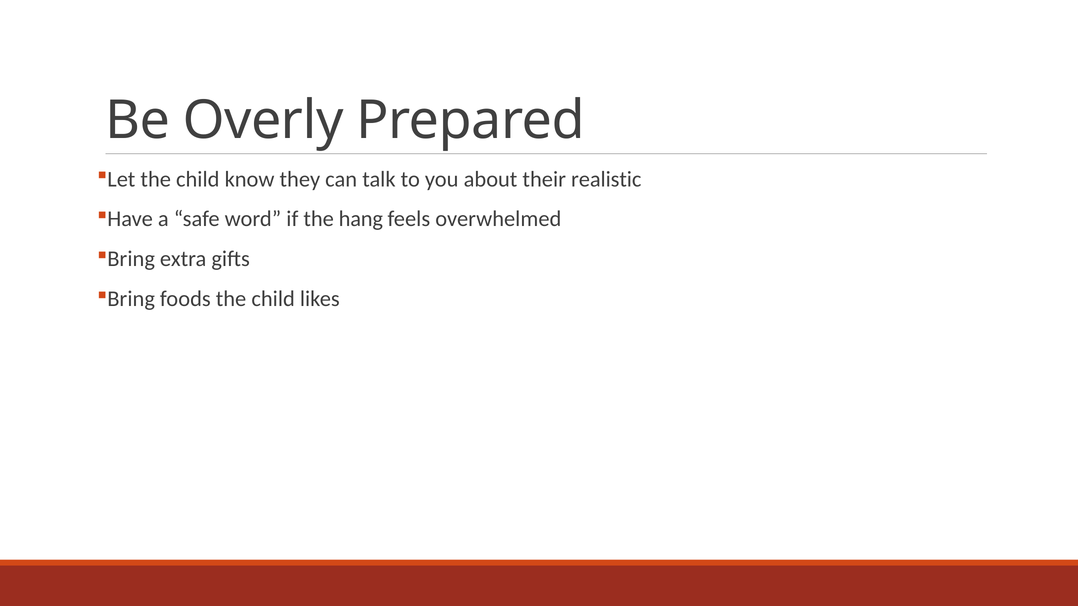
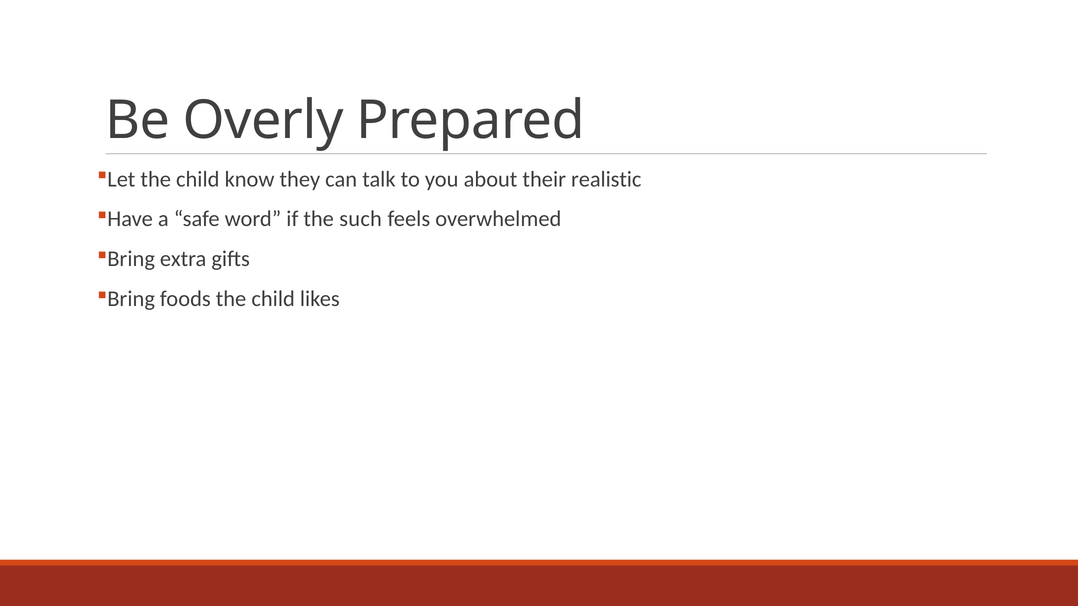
hang: hang -> such (361, 219)
